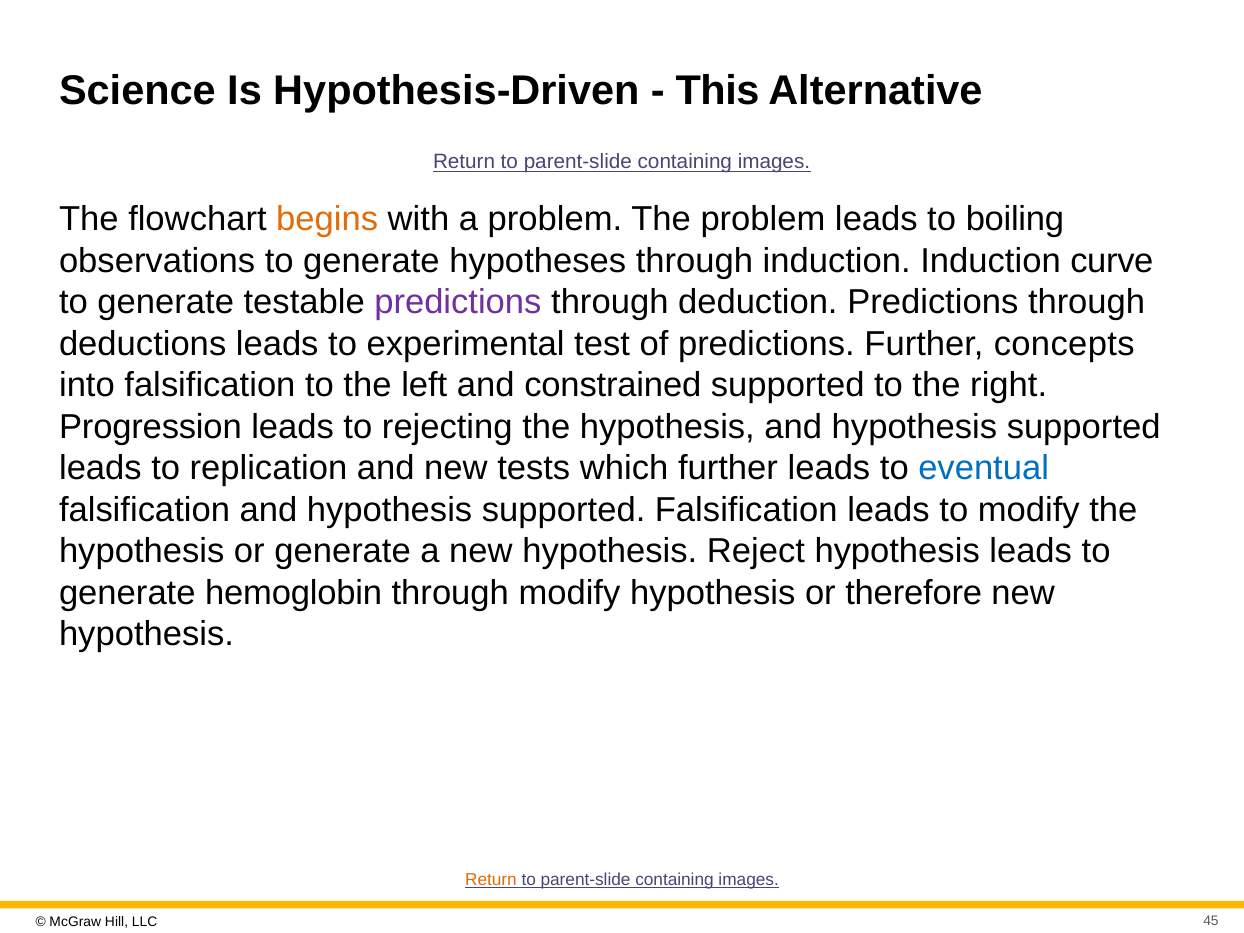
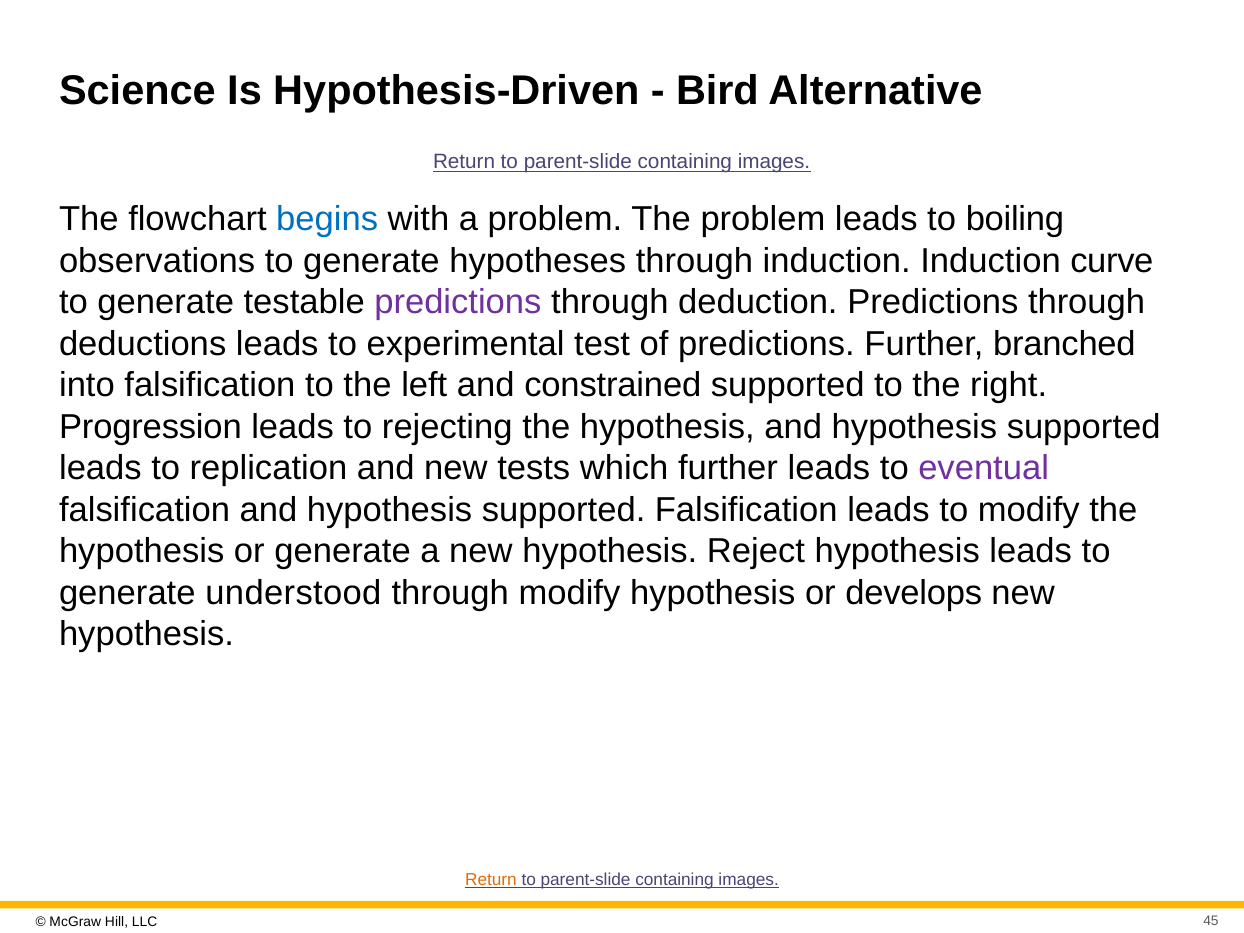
This: This -> Bird (717, 91)
begins colour: orange -> blue (327, 219)
concepts: concepts -> branched (1064, 344)
eventual colour: blue -> purple (984, 468)
hemoglobin: hemoglobin -> understood (293, 593)
therefore: therefore -> develops (914, 593)
